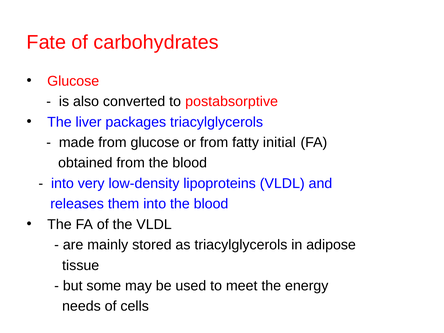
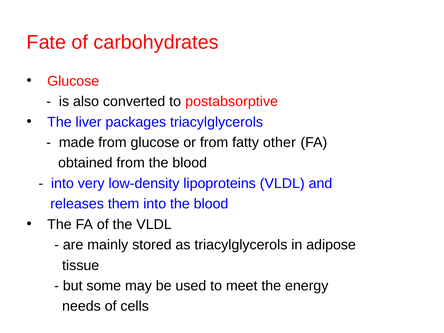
initial: initial -> other (279, 143)
